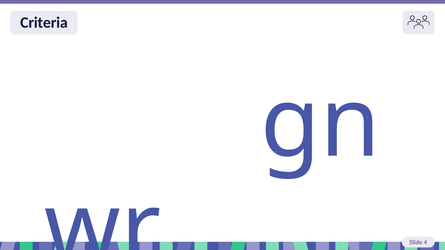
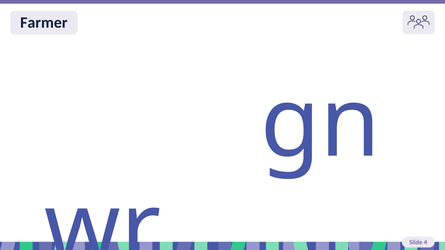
Criteria: Criteria -> Farmer (44, 23)
